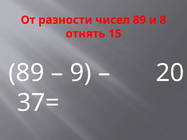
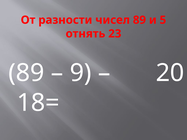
8: 8 -> 5 (163, 20)
15: 15 -> 23 (115, 34)
37=: 37= -> 18= (38, 103)
